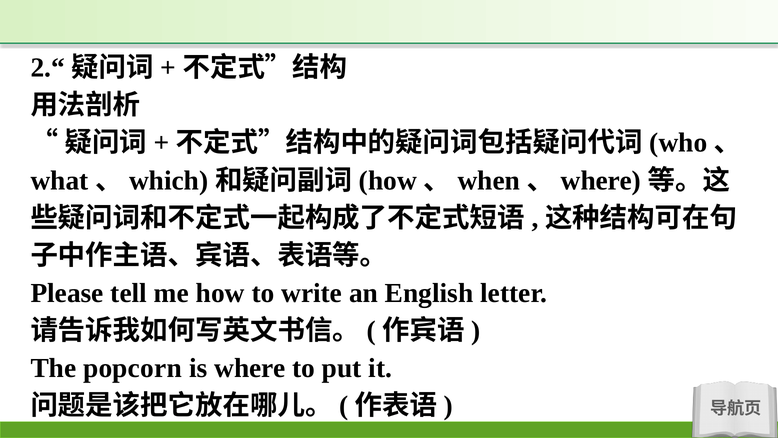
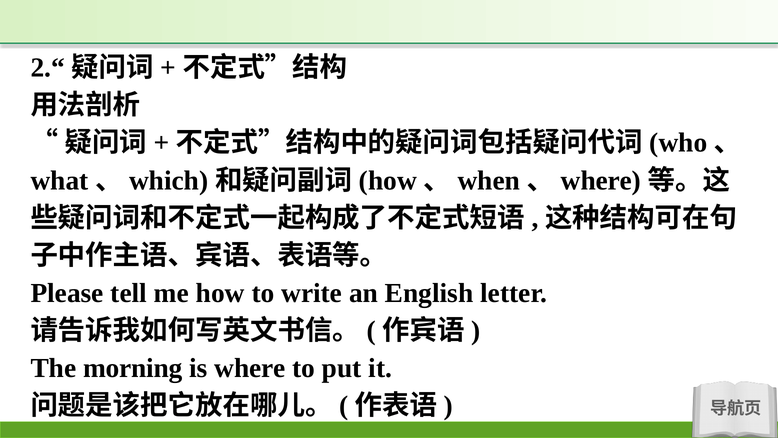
popcorn: popcorn -> morning (133, 368)
